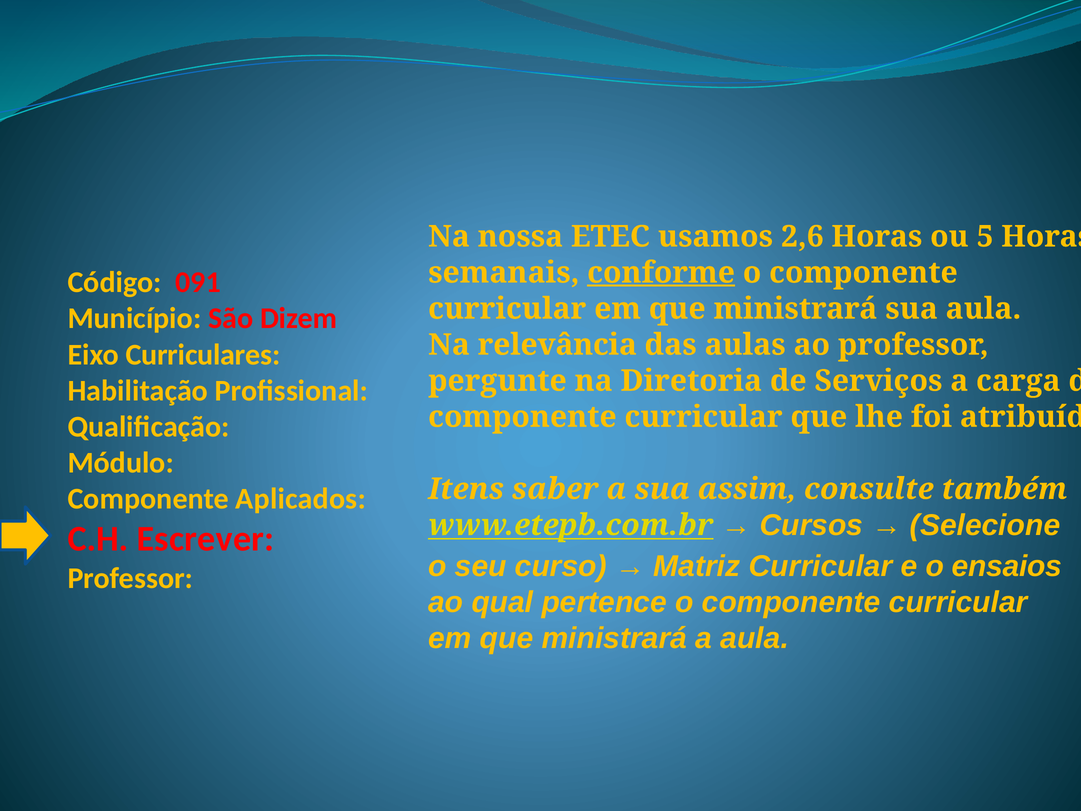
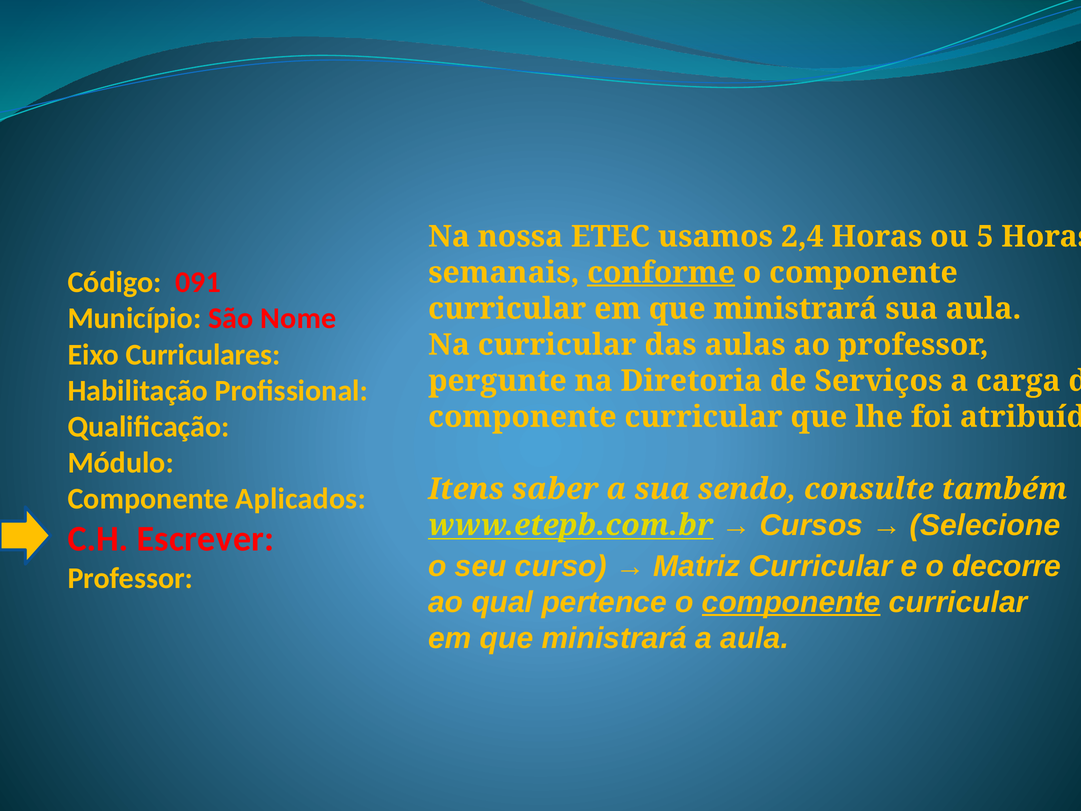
2,6: 2,6 -> 2,4 (802, 237)
Dizem: Dizem -> Nome (298, 318)
Na relevância: relevância -> curricular (557, 345)
assim: assim -> sendo (747, 489)
ensaios: ensaios -> decorre (1007, 566)
componente underline: none -> present (791, 602)
